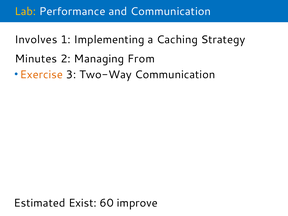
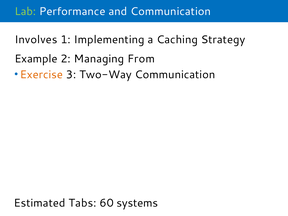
Lab colour: yellow -> light green (25, 11)
Minutes: Minutes -> Example (36, 59)
Exist: Exist -> Tabs (82, 203)
improve: improve -> systems (137, 203)
